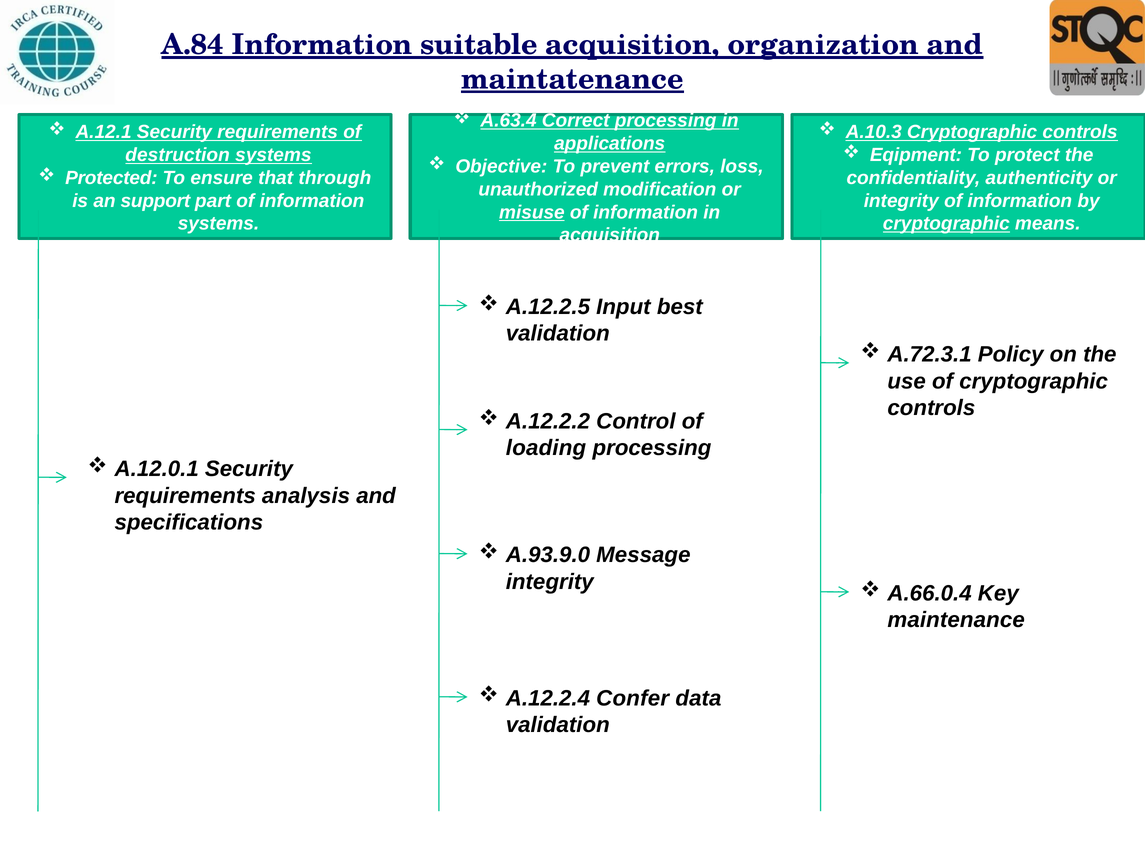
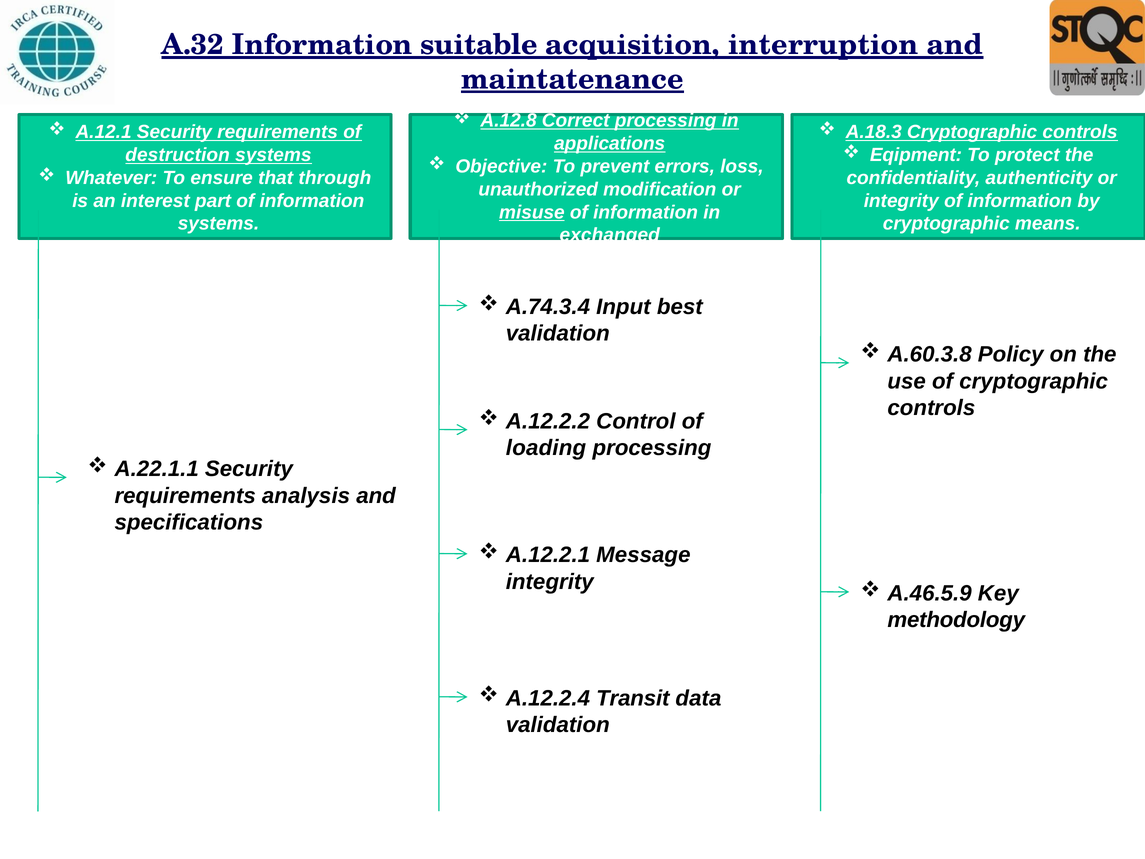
A.84: A.84 -> A.32 (193, 45)
organization: organization -> interruption (823, 45)
A.63.4: A.63.4 -> A.12.8 (509, 121)
A.10.3: A.10.3 -> A.18.3 (874, 132)
Protected: Protected -> Whatever (111, 178)
support: support -> interest (155, 201)
cryptographic underline: present -> none (946, 224)
acquisition: acquisition -> exchanged (610, 235)
A.12.2.5: A.12.2.5 -> A.74.3.4 (548, 307)
A.72.3.1: A.72.3.1 -> A.60.3.8 (930, 354)
A.12.0.1: A.12.0.1 -> A.22.1.1 (157, 469)
A.93.9.0: A.93.9.0 -> A.12.2.1 (548, 555)
A.66.0.4: A.66.0.4 -> A.46.5.9 (930, 593)
maintenance: maintenance -> methodology (956, 620)
Confer: Confer -> Transit (633, 698)
